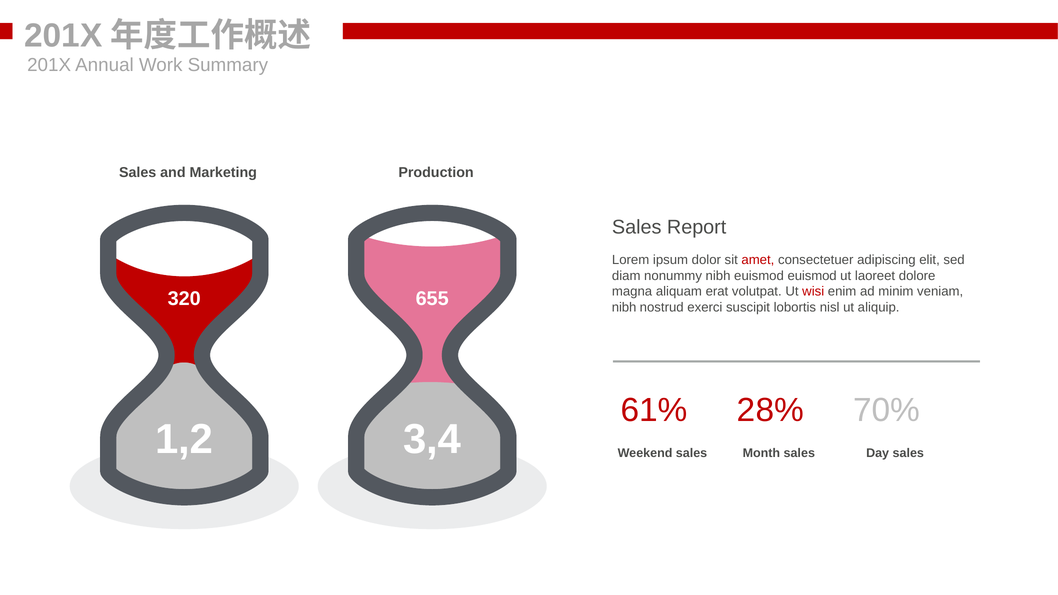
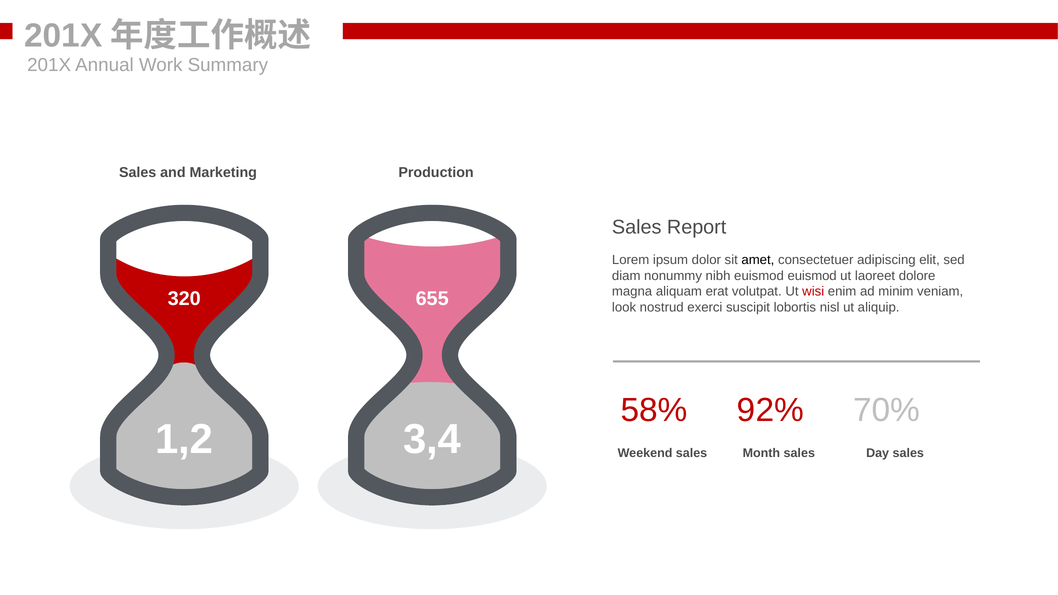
amet colour: red -> black (758, 260)
nibh: nibh -> look (624, 307)
61%: 61% -> 58% (654, 410)
28%: 28% -> 92% (770, 410)
